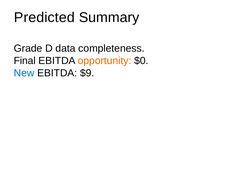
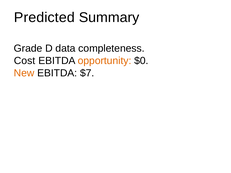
Final: Final -> Cost (25, 61)
New colour: blue -> orange (24, 73)
$9: $9 -> $7 (87, 73)
